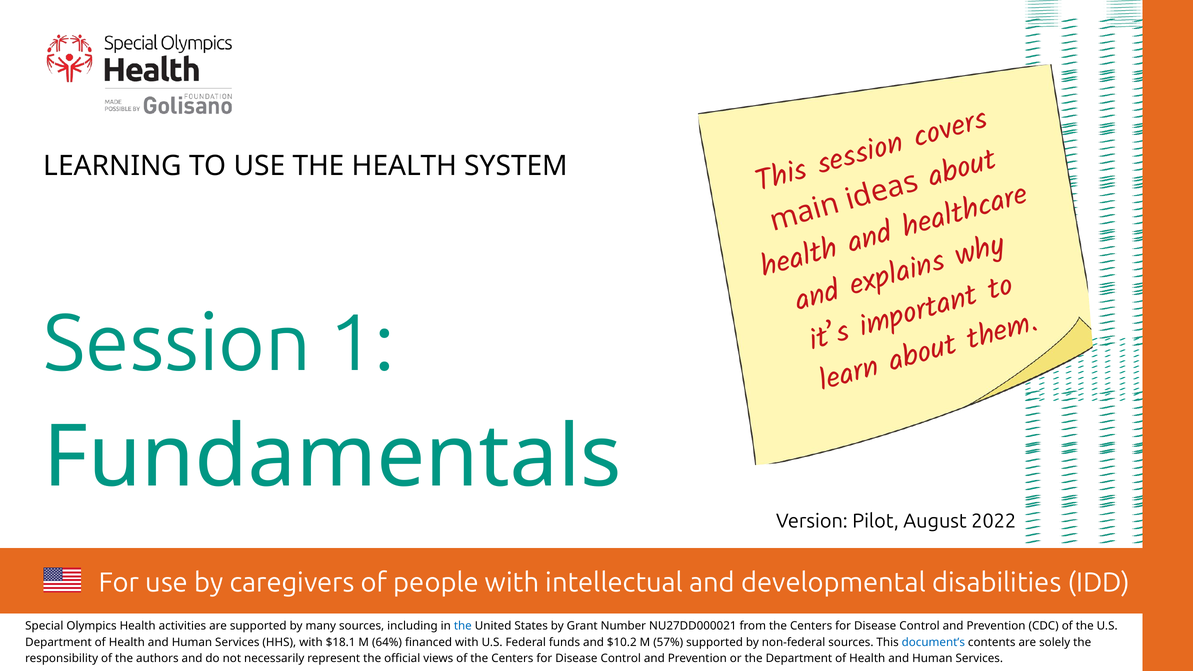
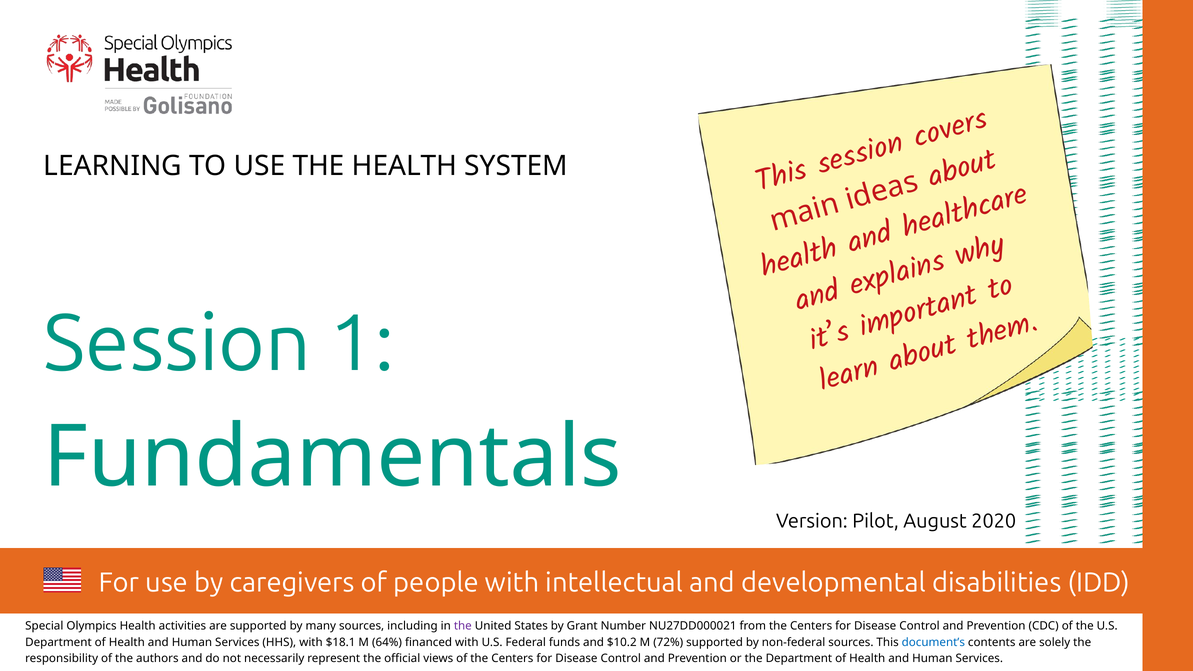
2022: 2022 -> 2020 (994, 521)
the colour: blue -> purple (463, 626)
57%: 57% -> 72% (668, 642)
